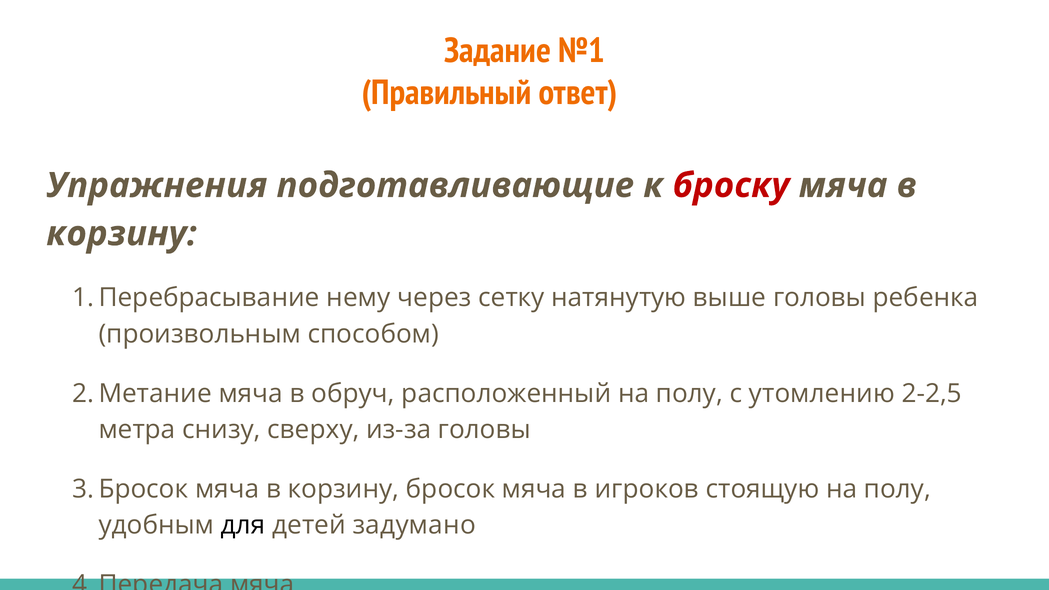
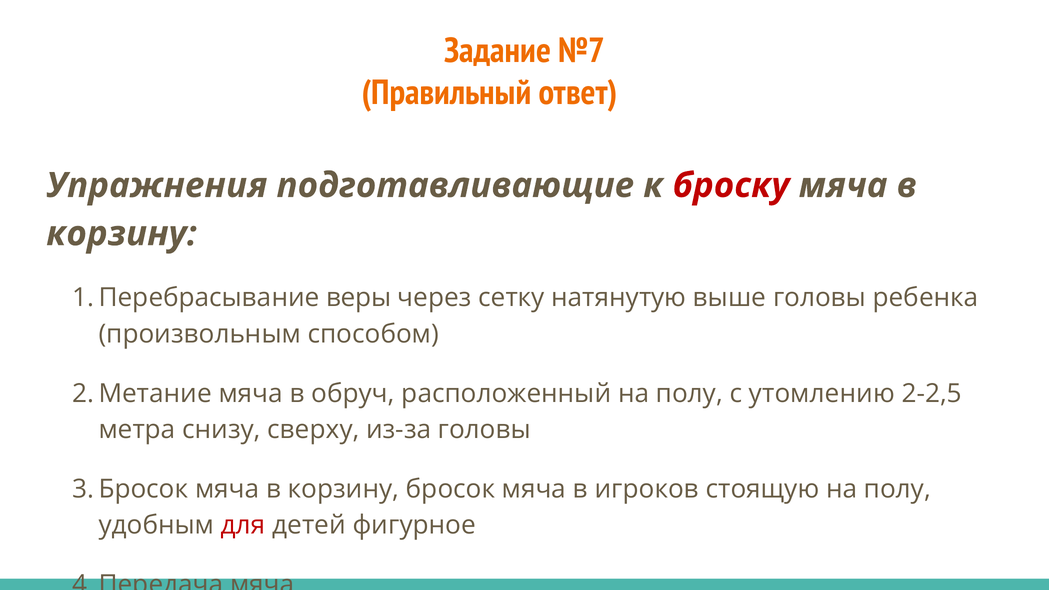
№1: №1 -> №7 (582, 51)
нему: нему -> веры (359, 298)
для colour: black -> red (243, 525)
задумано: задумано -> фигурное (414, 525)
